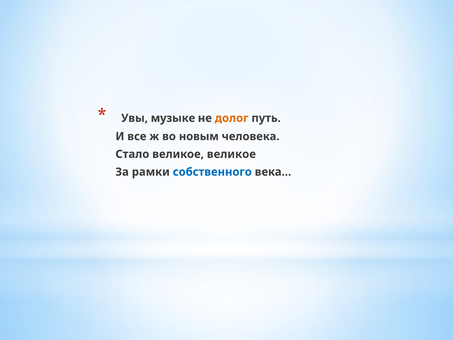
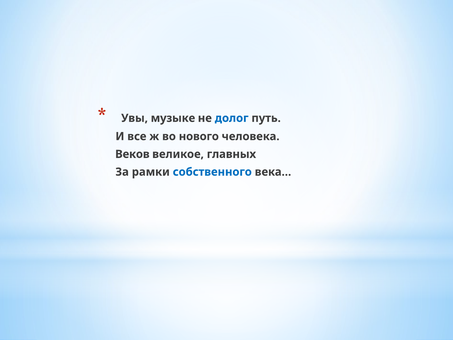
долог colour: orange -> blue (232, 118)
новым: новым -> нового (199, 136)
Стало: Стало -> Веков (132, 154)
великое великое: великое -> главных (231, 154)
